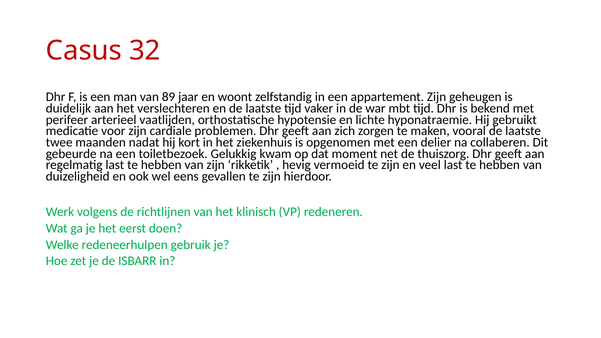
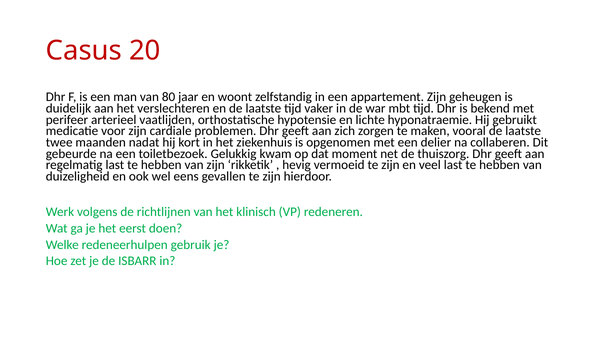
32: 32 -> 20 (145, 50)
89: 89 -> 80 (169, 97)
